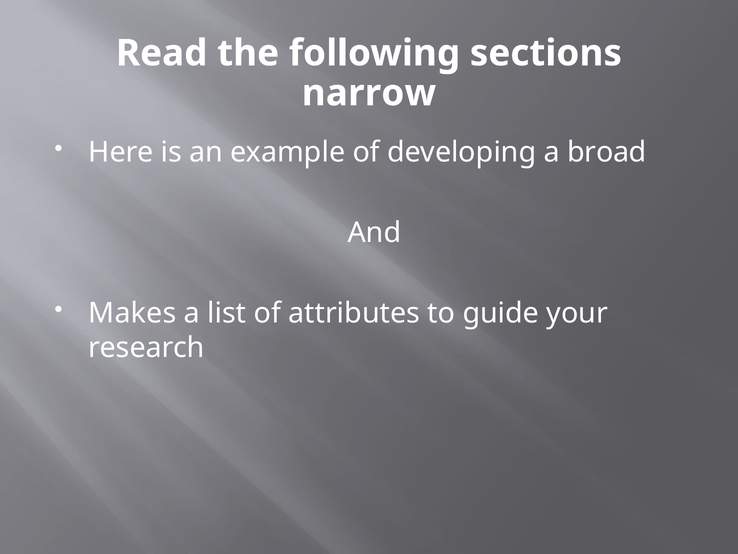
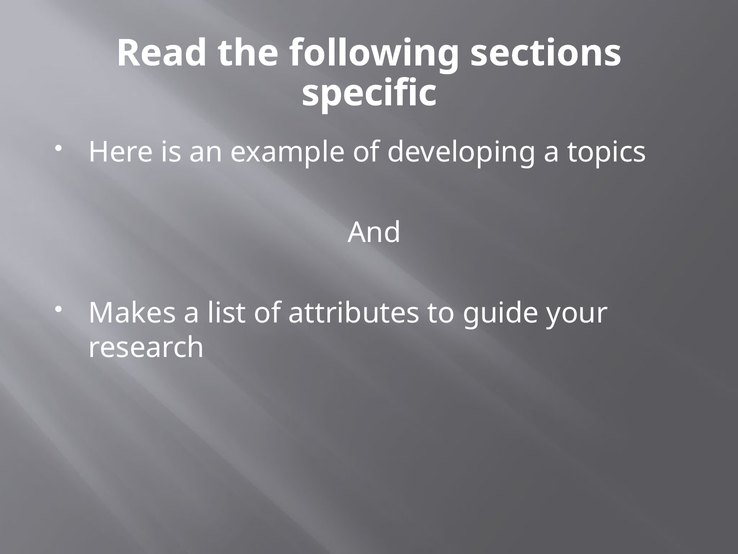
narrow: narrow -> specific (369, 93)
broad: broad -> topics (607, 152)
